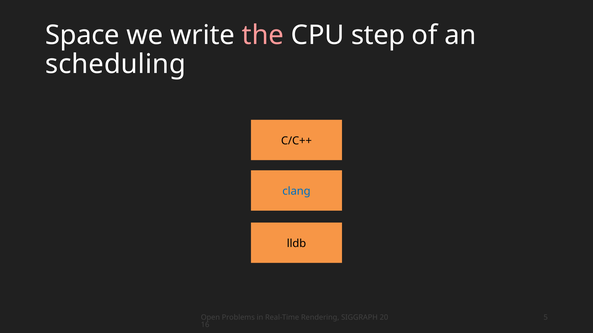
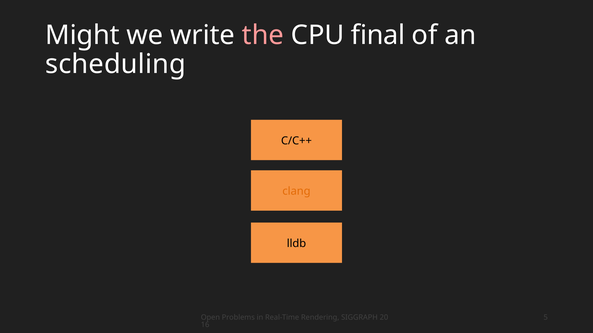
Space: Space -> Might (82, 35)
step: step -> final (378, 35)
clang colour: blue -> orange (296, 192)
